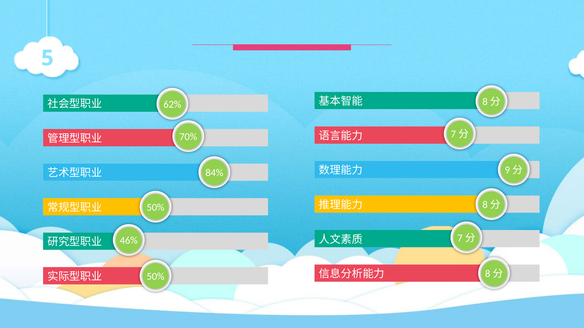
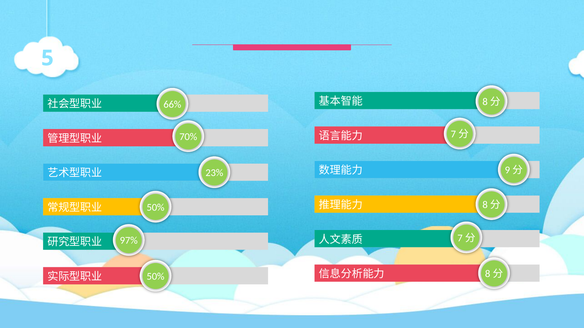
62%: 62% -> 66% (172, 105)
84%: 84% -> 23% (214, 173)
46%: 46% -> 97% (129, 241)
